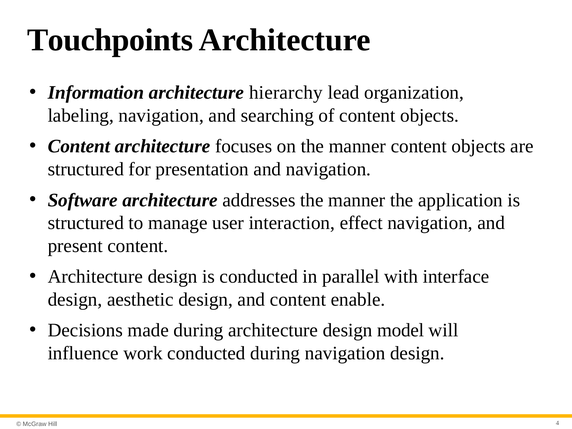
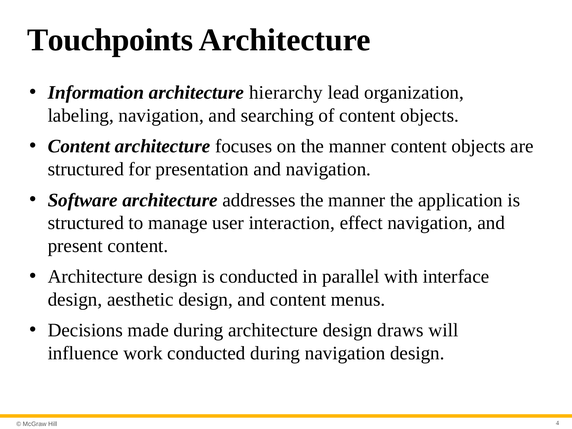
enable: enable -> menus (358, 300)
model: model -> draws (400, 330)
